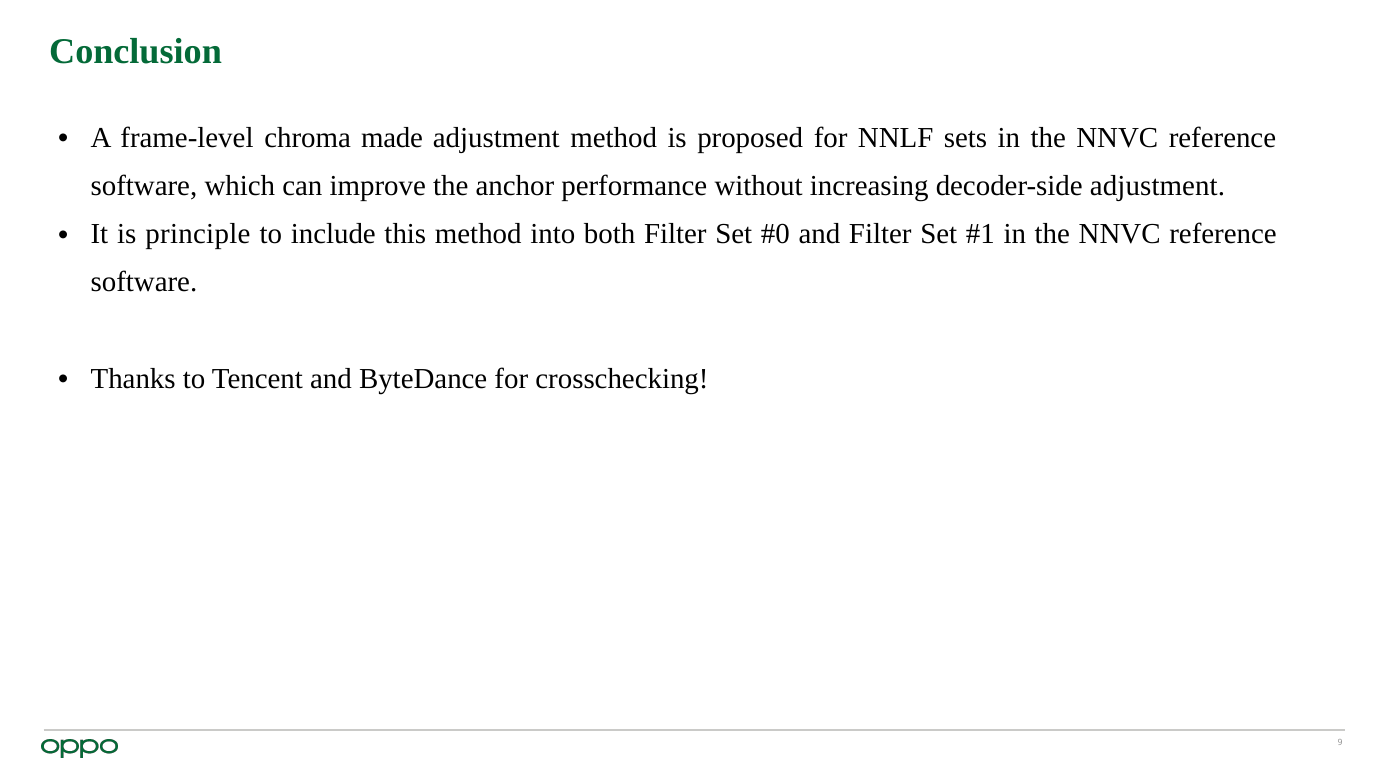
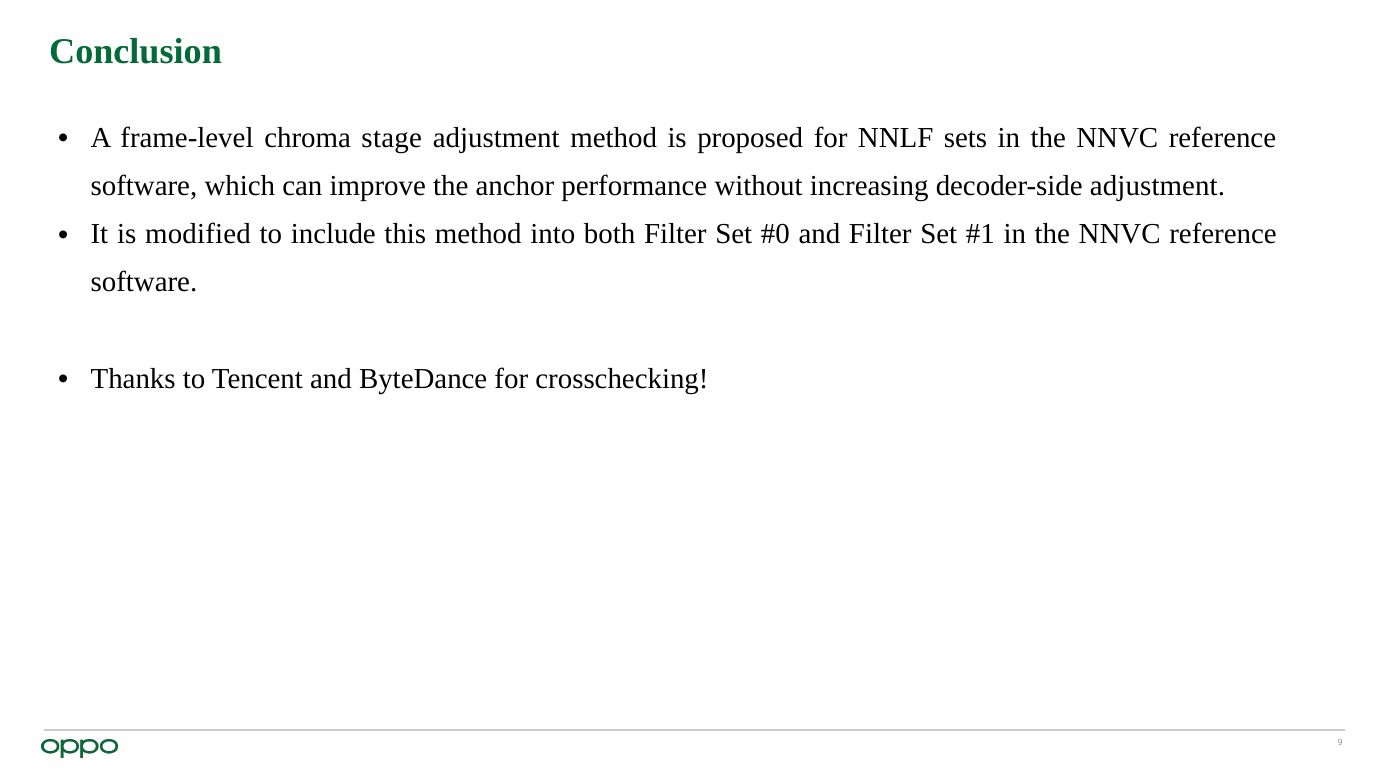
made: made -> stage (392, 138)
principle: principle -> modified (198, 234)
